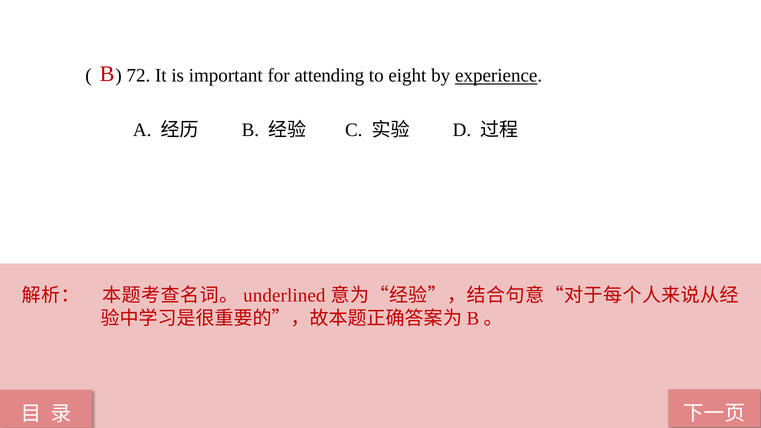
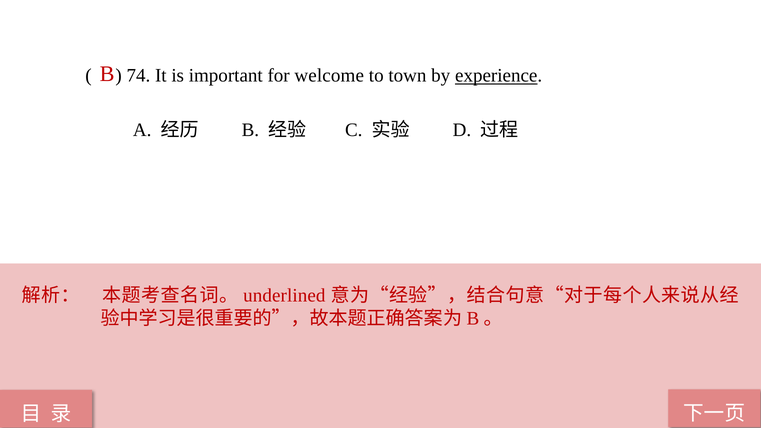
72: 72 -> 74 (138, 75)
attending: attending -> welcome (329, 75)
eight: eight -> town (407, 75)
